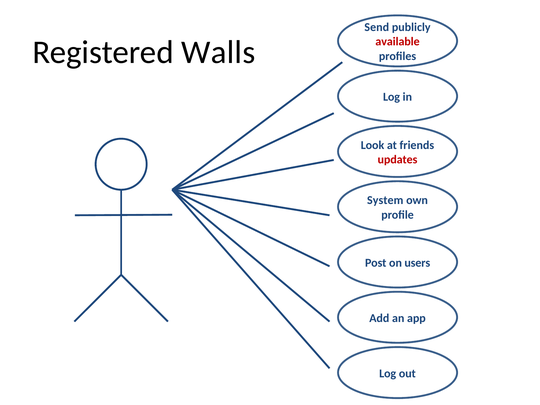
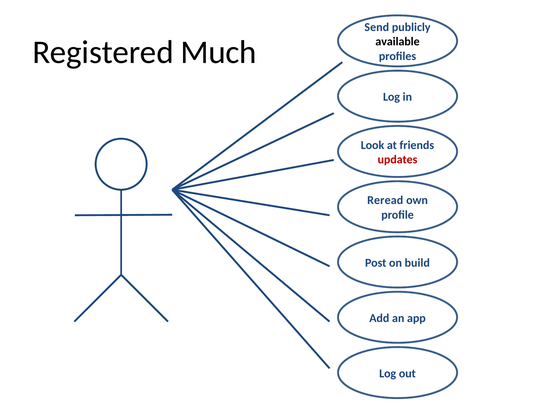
available colour: red -> black (398, 42)
Walls: Walls -> Much (219, 52)
System: System -> Reread (385, 200)
users: users -> build (417, 263)
